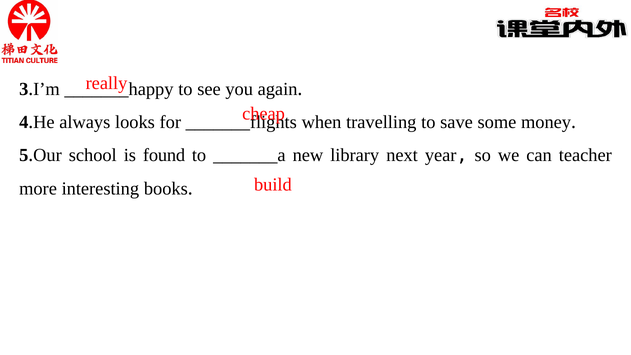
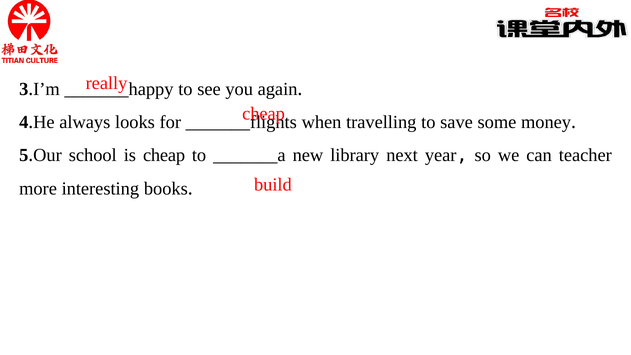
is found: found -> cheap (164, 155)
